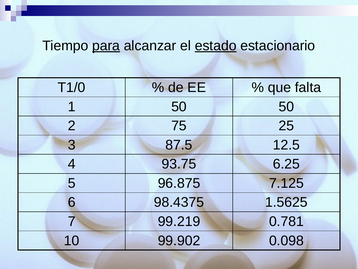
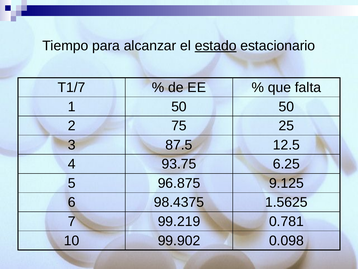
para underline: present -> none (106, 46)
T1/0: T1/0 -> T1/7 (72, 87)
7.125: 7.125 -> 9.125 (286, 183)
